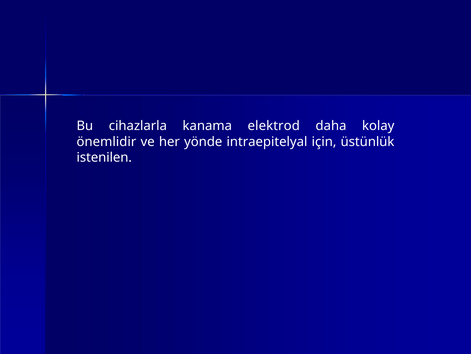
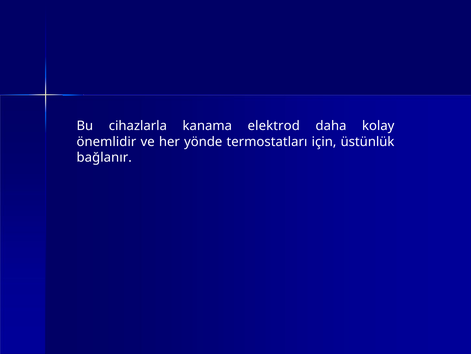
intraepitelyal: intraepitelyal -> termostatları (267, 141)
istenilen: istenilen -> bağlanır (104, 157)
